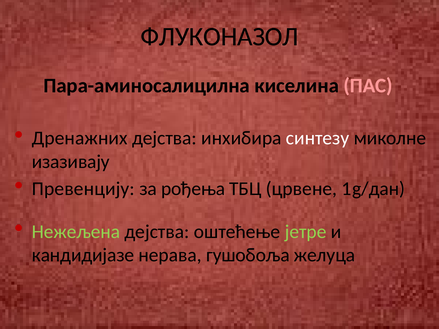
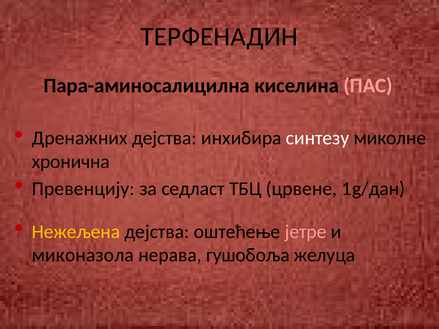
ФЛУКОНАЗОЛ: ФЛУКОНАЗОЛ -> ТЕРФЕНАДИН (219, 37)
изазивају: изазивају -> хронична (71, 162)
рођења: рођења -> седласт (193, 189)
Нежељена colour: light green -> yellow (76, 232)
јетре colour: light green -> pink (306, 232)
кандидијазе: кандидијазе -> миконазола (83, 255)
